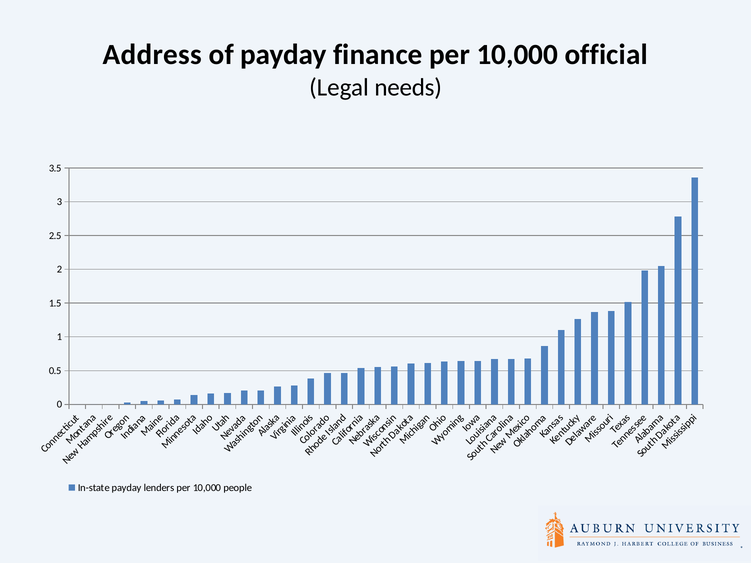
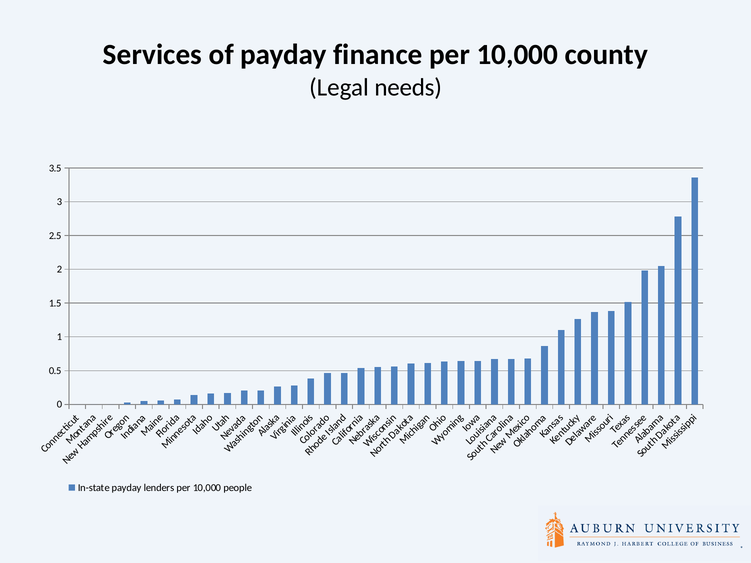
Address: Address -> Services (153, 55)
official: official -> county (606, 55)
